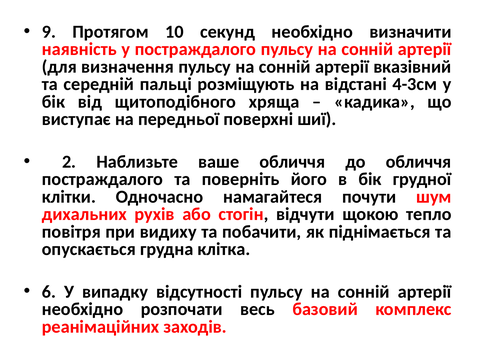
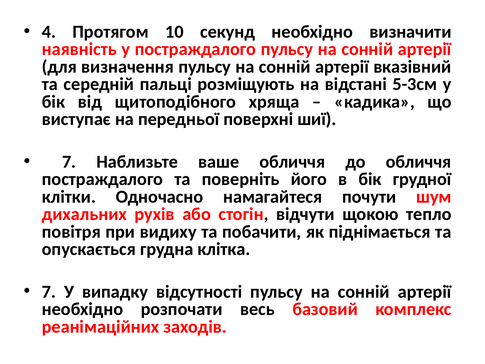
9: 9 -> 4 (49, 32)
4-3см: 4-3см -> 5-3см (415, 84)
2: 2 -> 7 (69, 162)
6: 6 -> 7 (49, 292)
